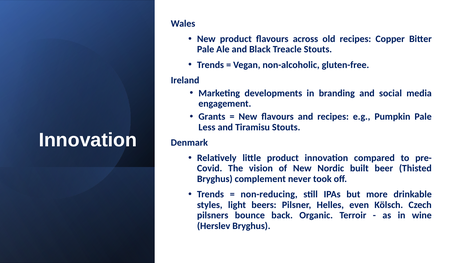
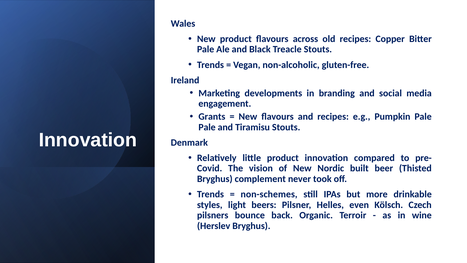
Less: Less -> Pale (207, 127)
non-reducing: non-reducing -> non-schemes (269, 194)
